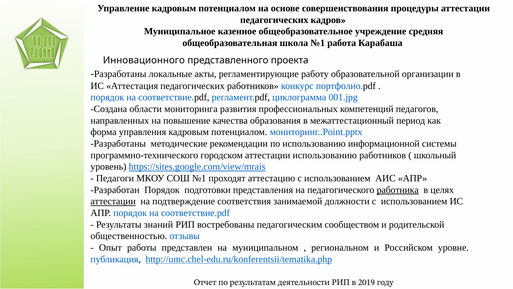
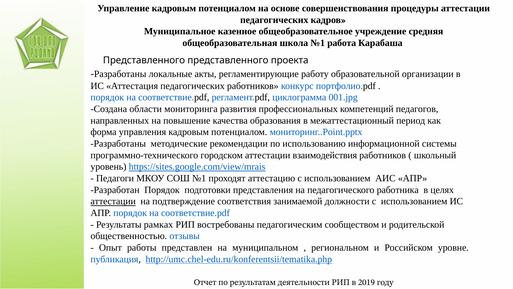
Инновационного: Инновационного -> Представленного (144, 60)
аттестации использованию: использованию -> взаимодействия (325, 155)
работника underline: present -> none (398, 190)
знаний: знаний -> рамках (159, 224)
